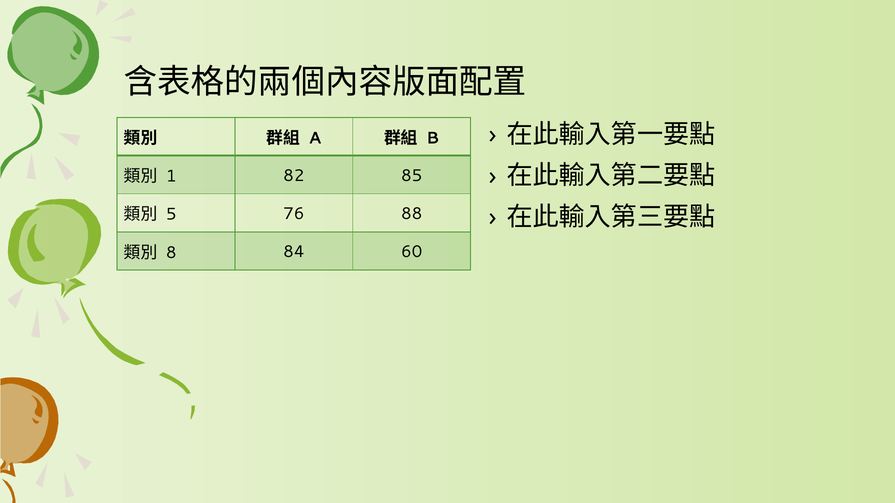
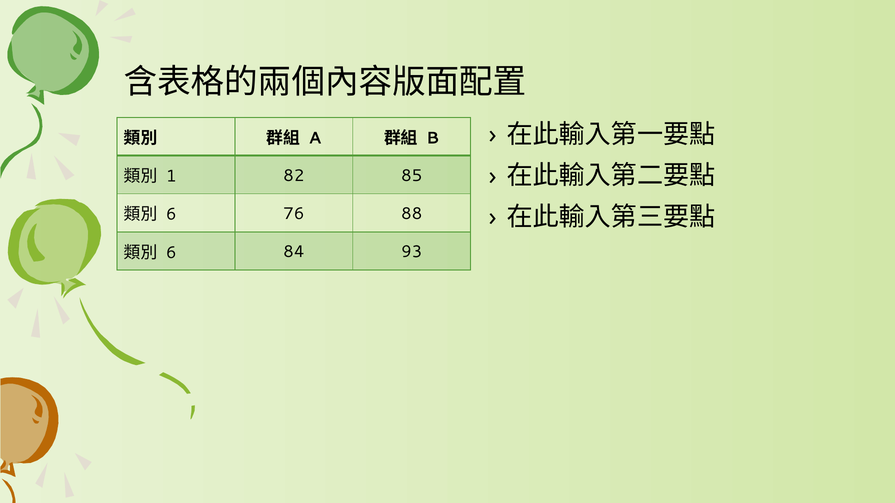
5: 5 -> 6 (171, 215)
8: 8 -> 6 (171, 253)
60: 60 -> 93 (412, 252)
